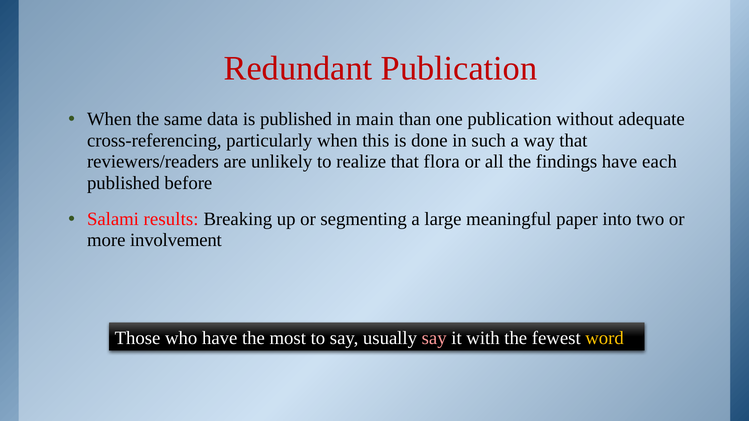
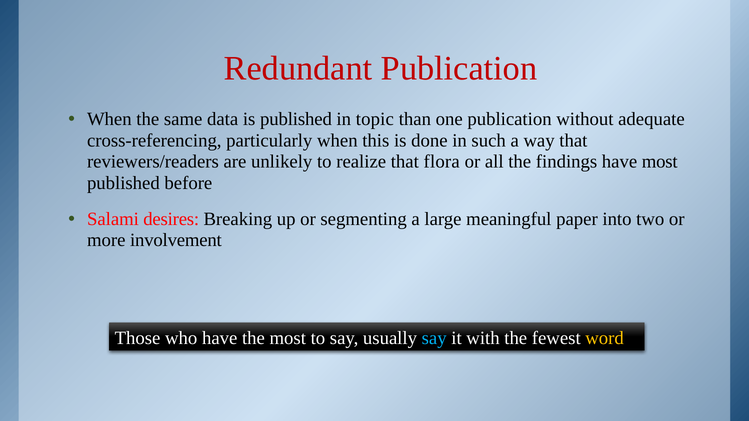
main: main -> topic (375, 119)
have each: each -> most (660, 162)
results: results -> desires (171, 219)
say colour: pink -> light blue (434, 338)
